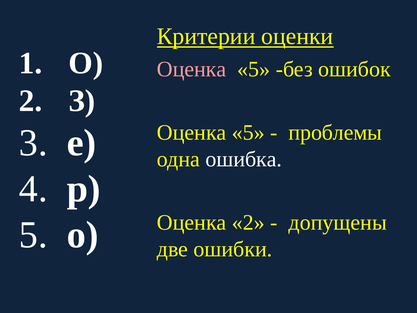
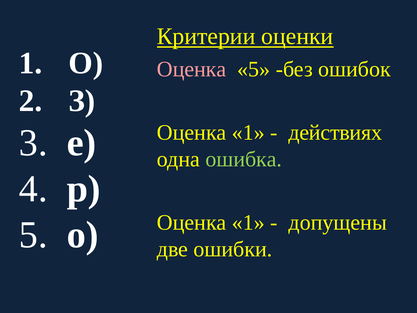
5: 5 -> 1 (248, 133)
проблемы: проблемы -> действиях (335, 133)
ошибка colour: white -> light green (244, 159)
2: 2 -> 1 (248, 223)
